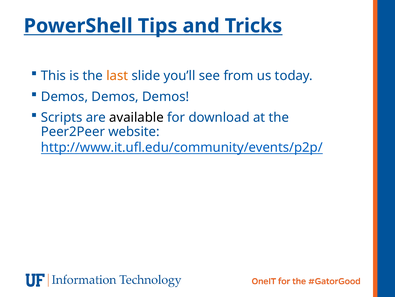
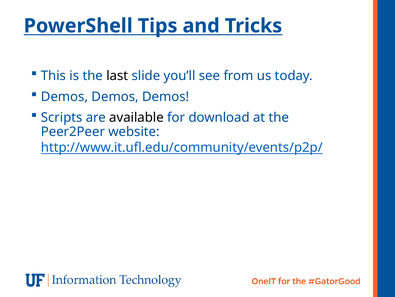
last colour: orange -> black (117, 76)
